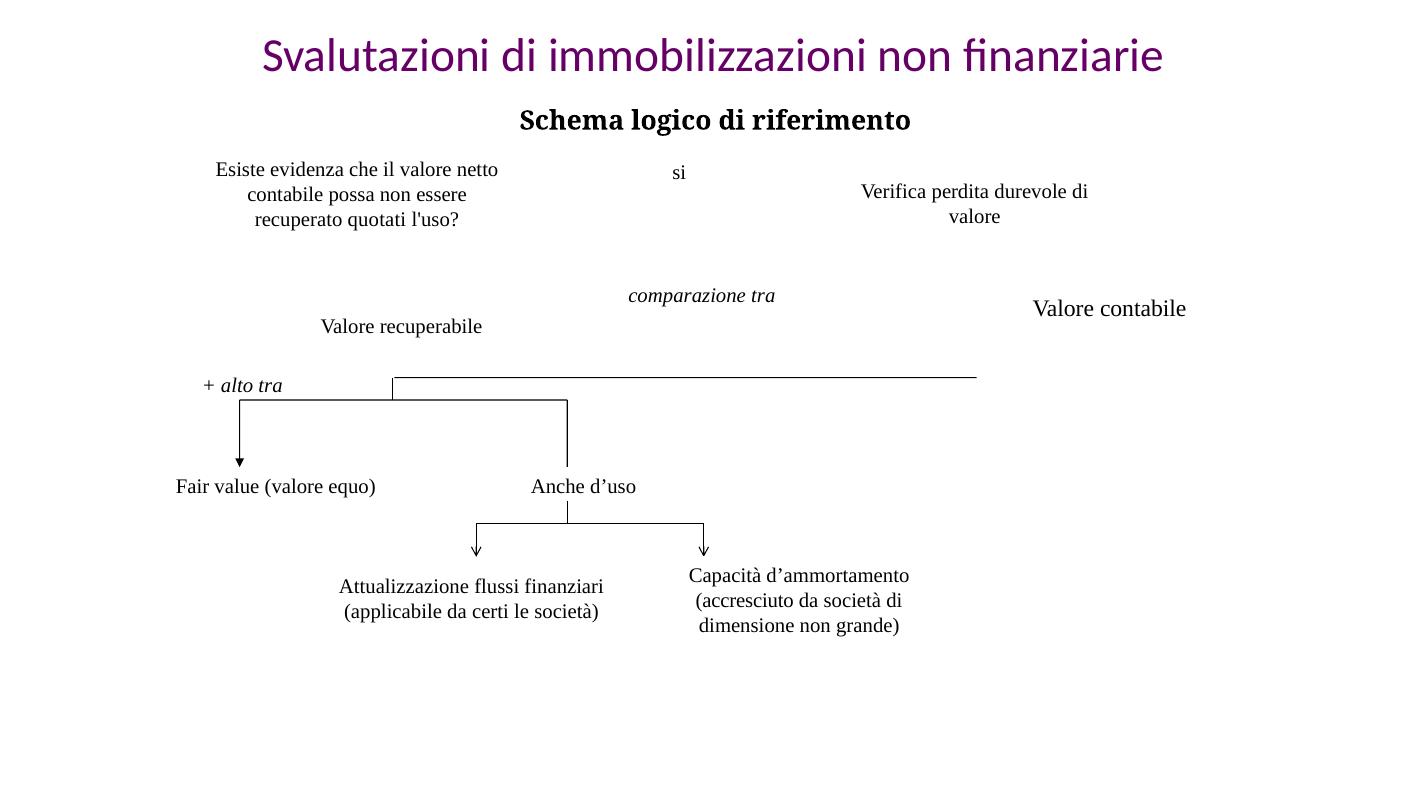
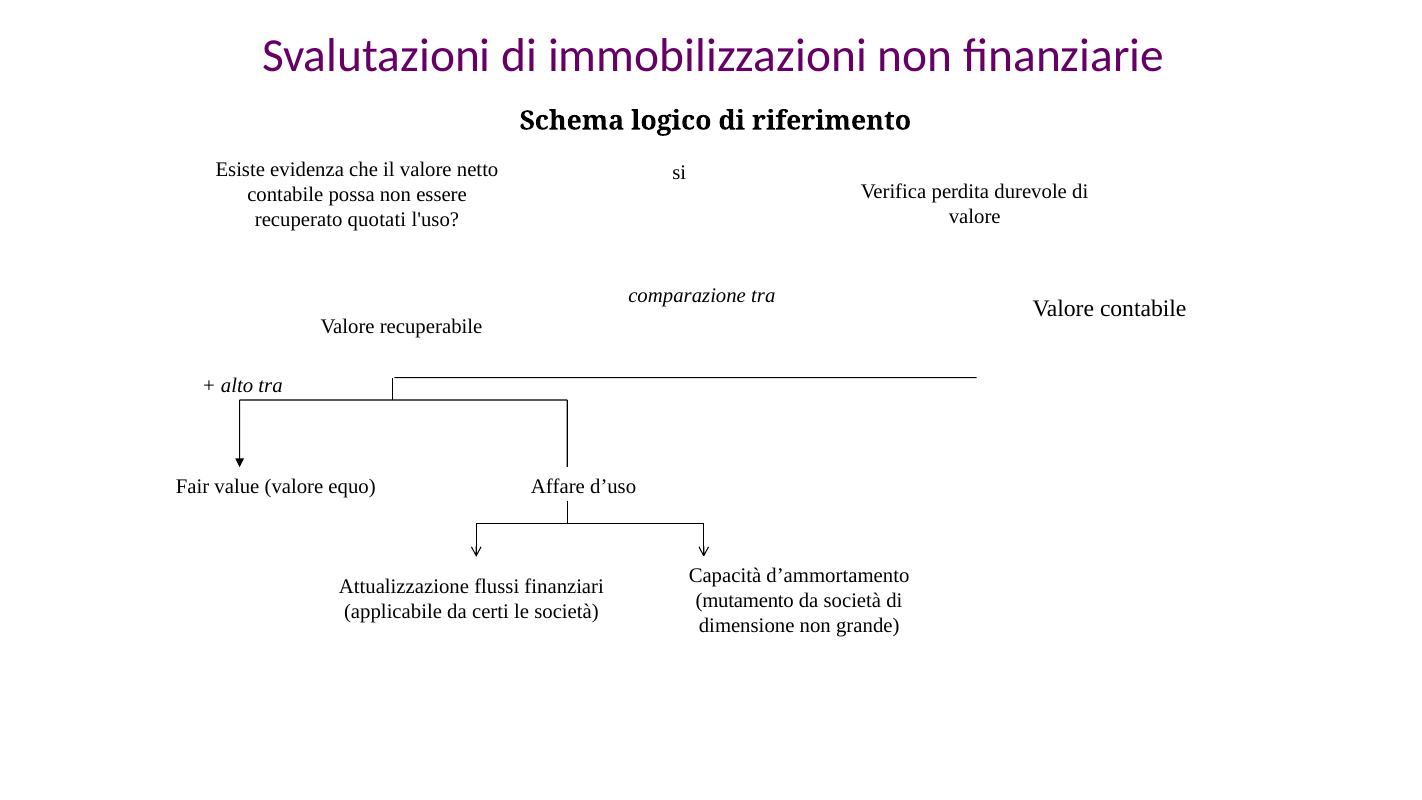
Anche: Anche -> Affare (558, 486)
accresciuto: accresciuto -> mutamento (745, 601)
